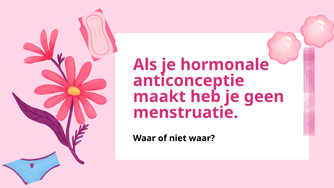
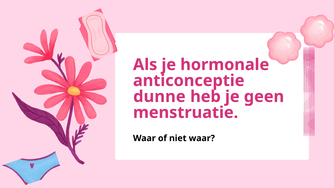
maakt: maakt -> dunne (159, 97)
